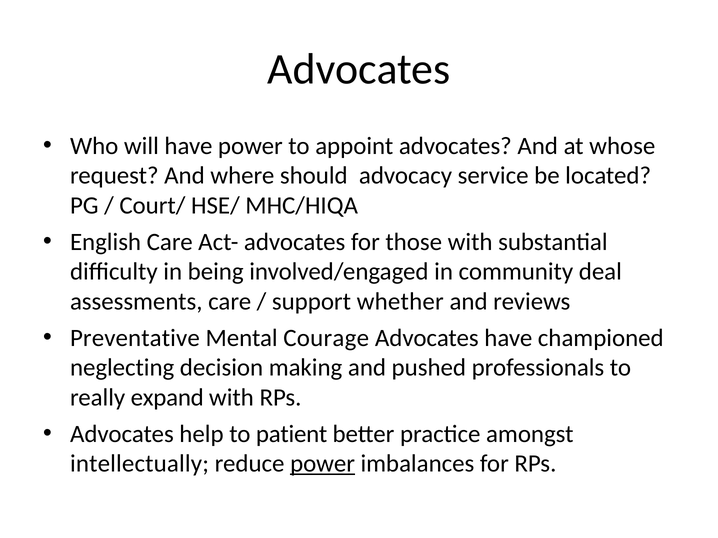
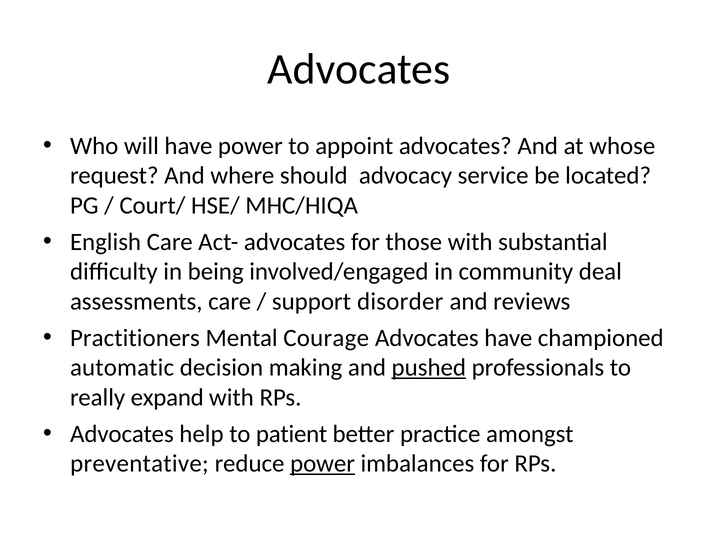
whether: whether -> disorder (400, 302)
Preventative: Preventative -> Practitioners (135, 338)
neglecting: neglecting -> automatic (122, 368)
pushed underline: none -> present (429, 368)
intellectually: intellectually -> preventative (139, 464)
